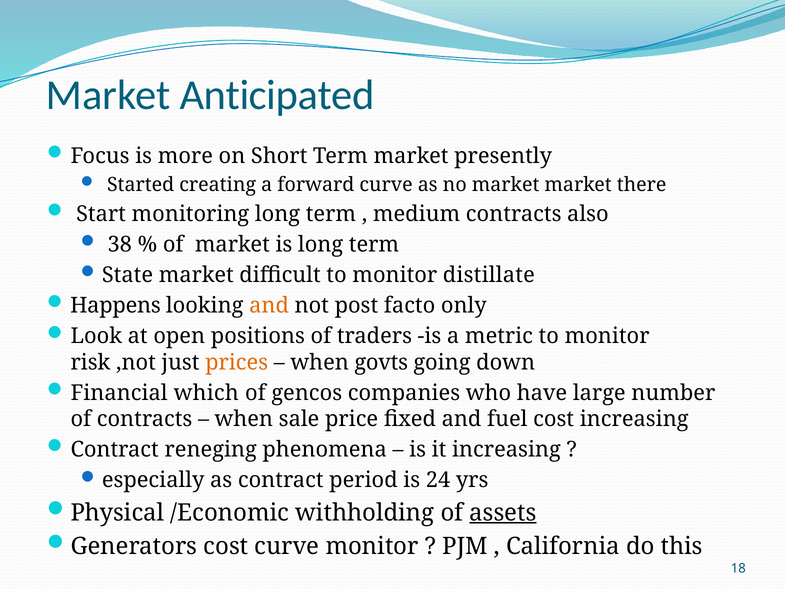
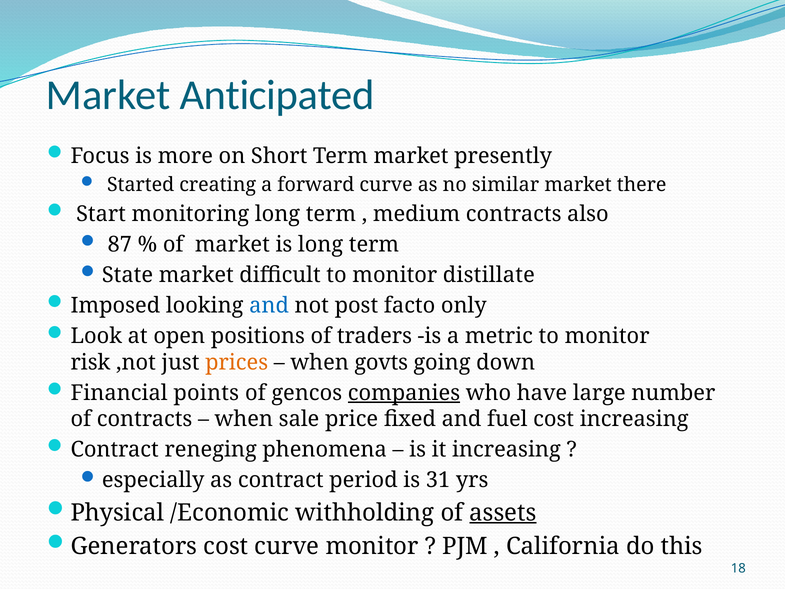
no market: market -> similar (505, 184)
38: 38 -> 87 (120, 244)
Happens: Happens -> Imposed (115, 305)
and colour: orange -> blue (269, 305)
which: which -> points (206, 393)
companies underline: none -> present (404, 393)
24: 24 -> 31 (438, 480)
